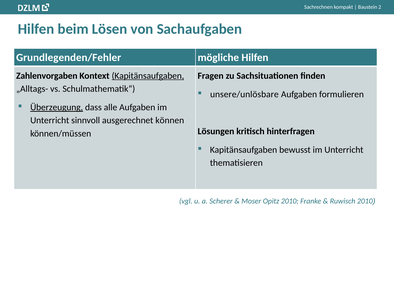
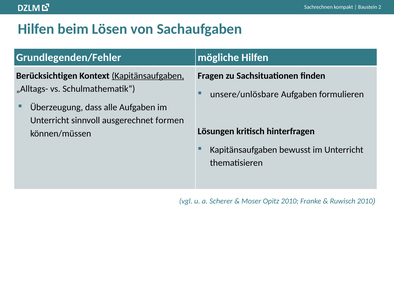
Zahlenvorgaben: Zahlenvorgaben -> Berücksichtigen (47, 76)
Überzeugung underline: present -> none (57, 108)
können: können -> formen (170, 121)
